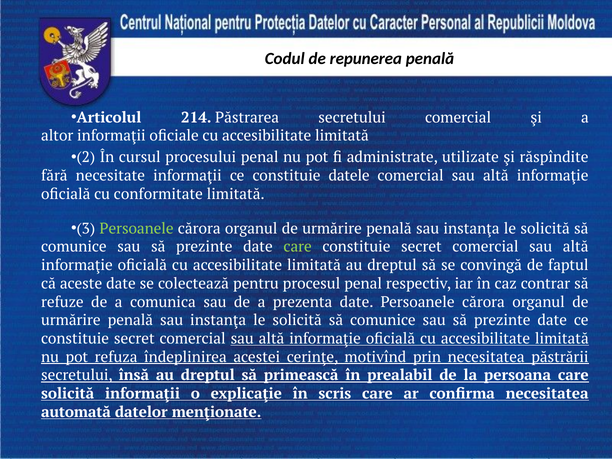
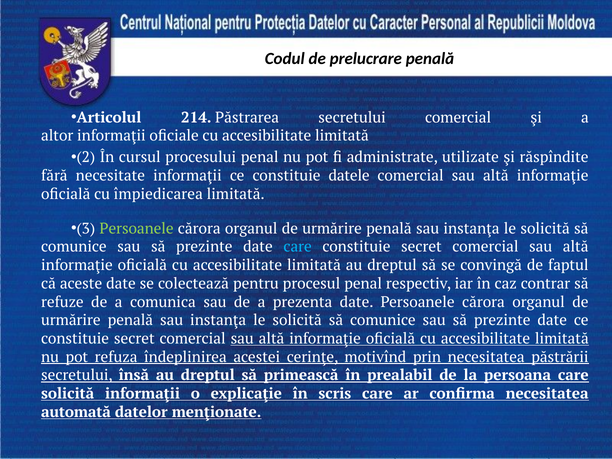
repunerea: repunerea -> prelucrare (366, 59)
conformitate: conformitate -> împiedicarea (158, 194)
care colour: light green -> light blue (298, 247)
